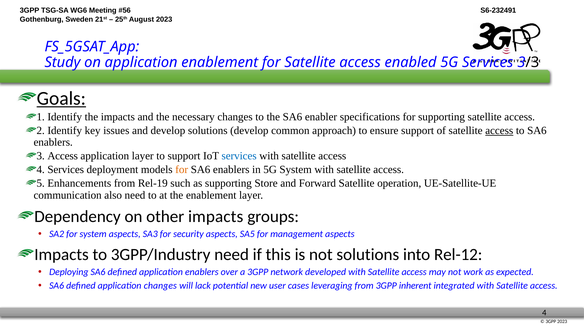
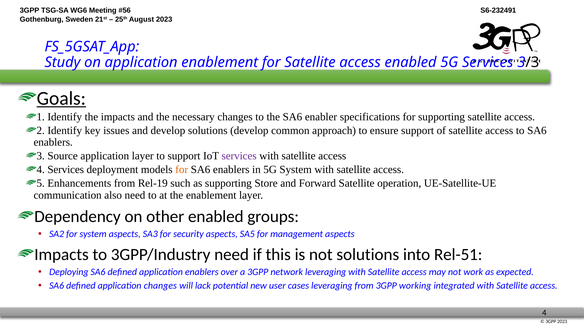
access underline: present -> none (499, 130)
3 Access: Access -> Source (63, 156)
services colour: blue -> purple (239, 156)
other impacts: impacts -> enabled (216, 216)
Rel-12: Rel-12 -> Rel-51 (458, 254)
network developed: developed -> leveraging (326, 272)
inherent: inherent -> working (415, 285)
